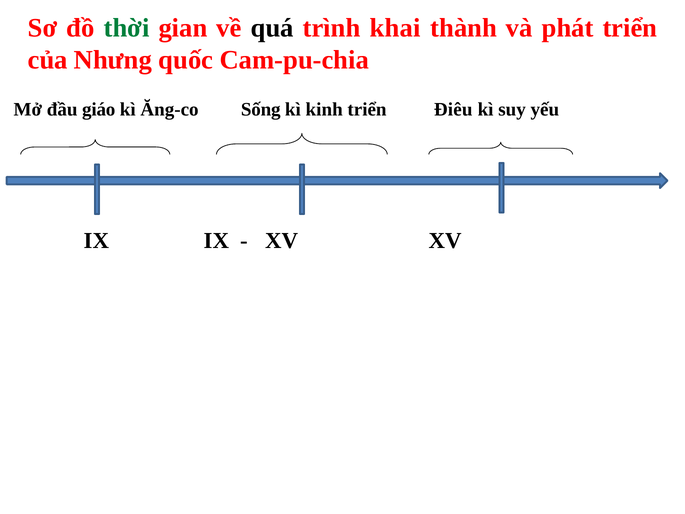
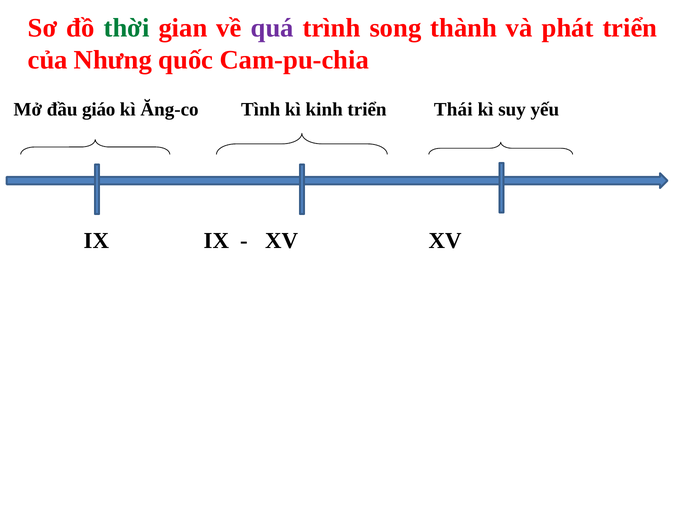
quá colour: black -> purple (272, 28)
khai: khai -> song (395, 28)
Sống: Sống -> Tình (261, 109)
Điêu: Điêu -> Thái (453, 109)
